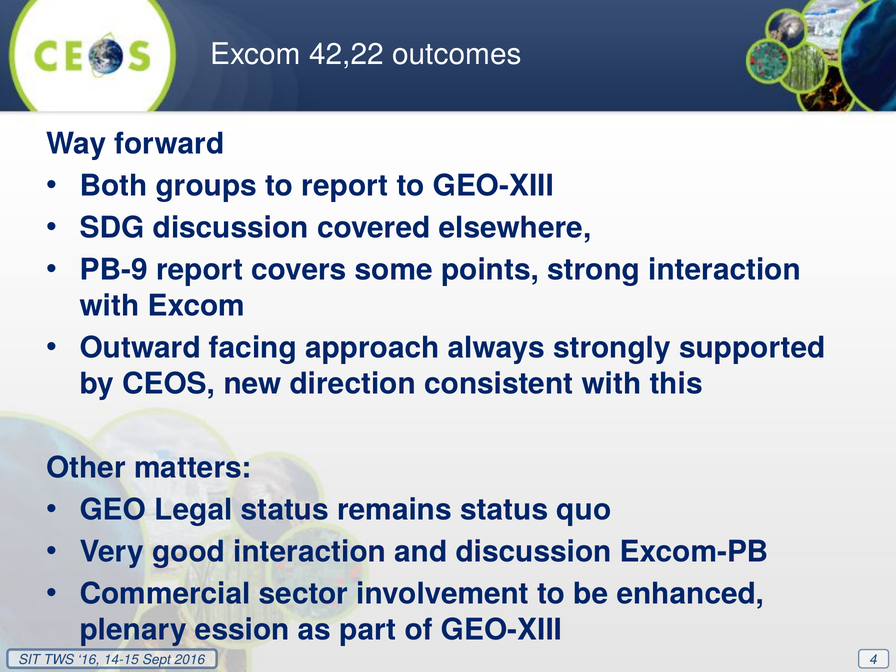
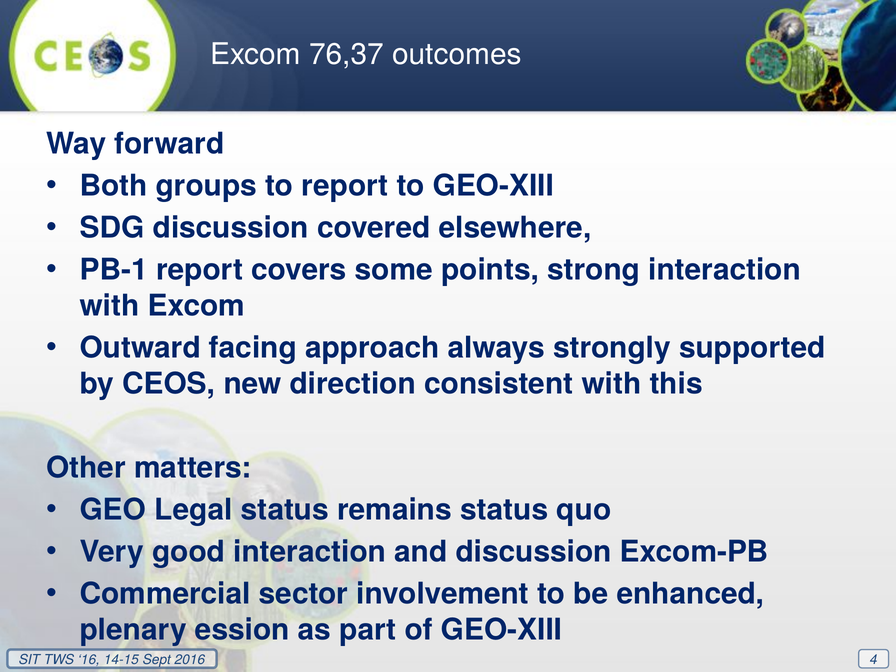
42,22: 42,22 -> 76,37 (347, 54)
PB-9: PB-9 -> PB-1 (114, 270)
